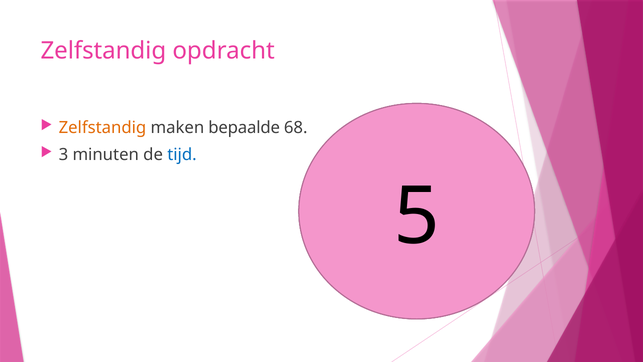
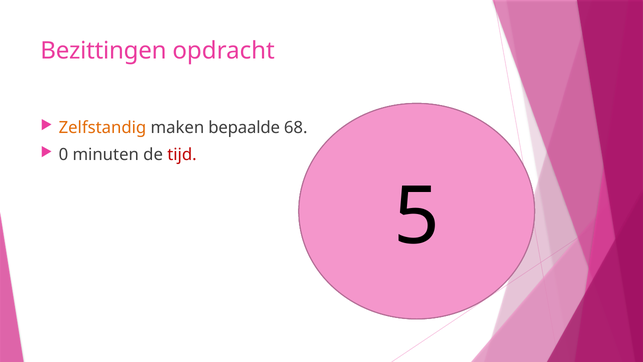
Zelfstandig: Zelfstandig -> Bezittingen (103, 51)
3: 3 -> 0 (63, 154)
tijd colour: blue -> red (182, 154)
